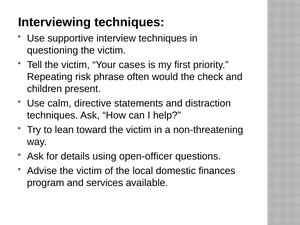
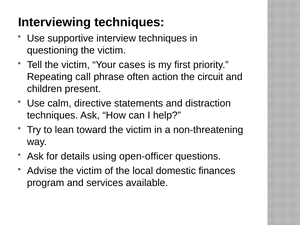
risk: risk -> call (83, 77)
would: would -> action (165, 77)
check: check -> circuit (210, 77)
